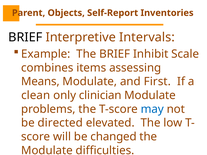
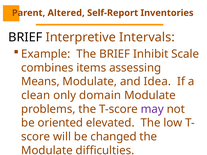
Objects: Objects -> Altered (66, 13)
First: First -> Idea (157, 82)
clinician: clinician -> domain (100, 95)
may colour: blue -> purple (152, 109)
directed: directed -> oriented (60, 123)
